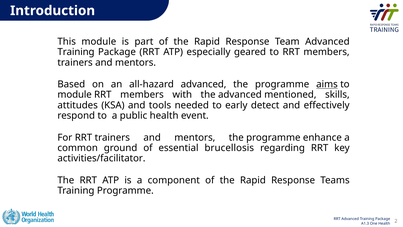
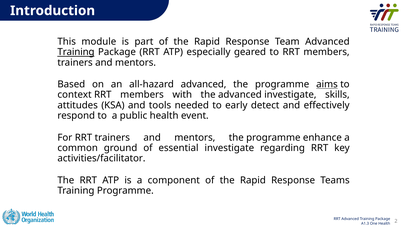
Training underline: none -> present (76, 52)
module: module -> context (75, 95)
advanced mentioned: mentioned -> investigate (290, 95)
essential brucellosis: brucellosis -> investigate (229, 148)
